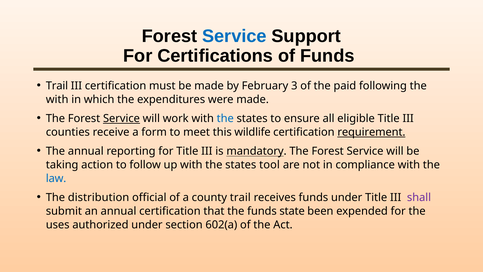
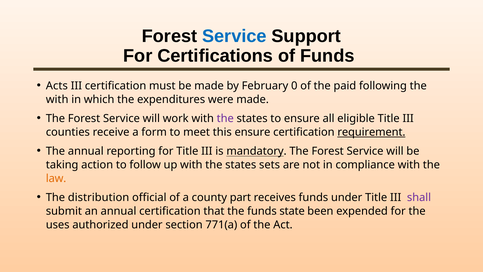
Trail: Trail -> Acts (57, 86)
3: 3 -> 0 (294, 86)
Service underline: present -> none (121, 118)
the colour: blue -> purple (225, 118)
this wildlife: wildlife -> ensure (252, 132)
tool: tool -> sets (270, 165)
law colour: blue -> orange (56, 178)
county trail: trail -> part (240, 197)
602(a: 602(a -> 771(a (221, 225)
